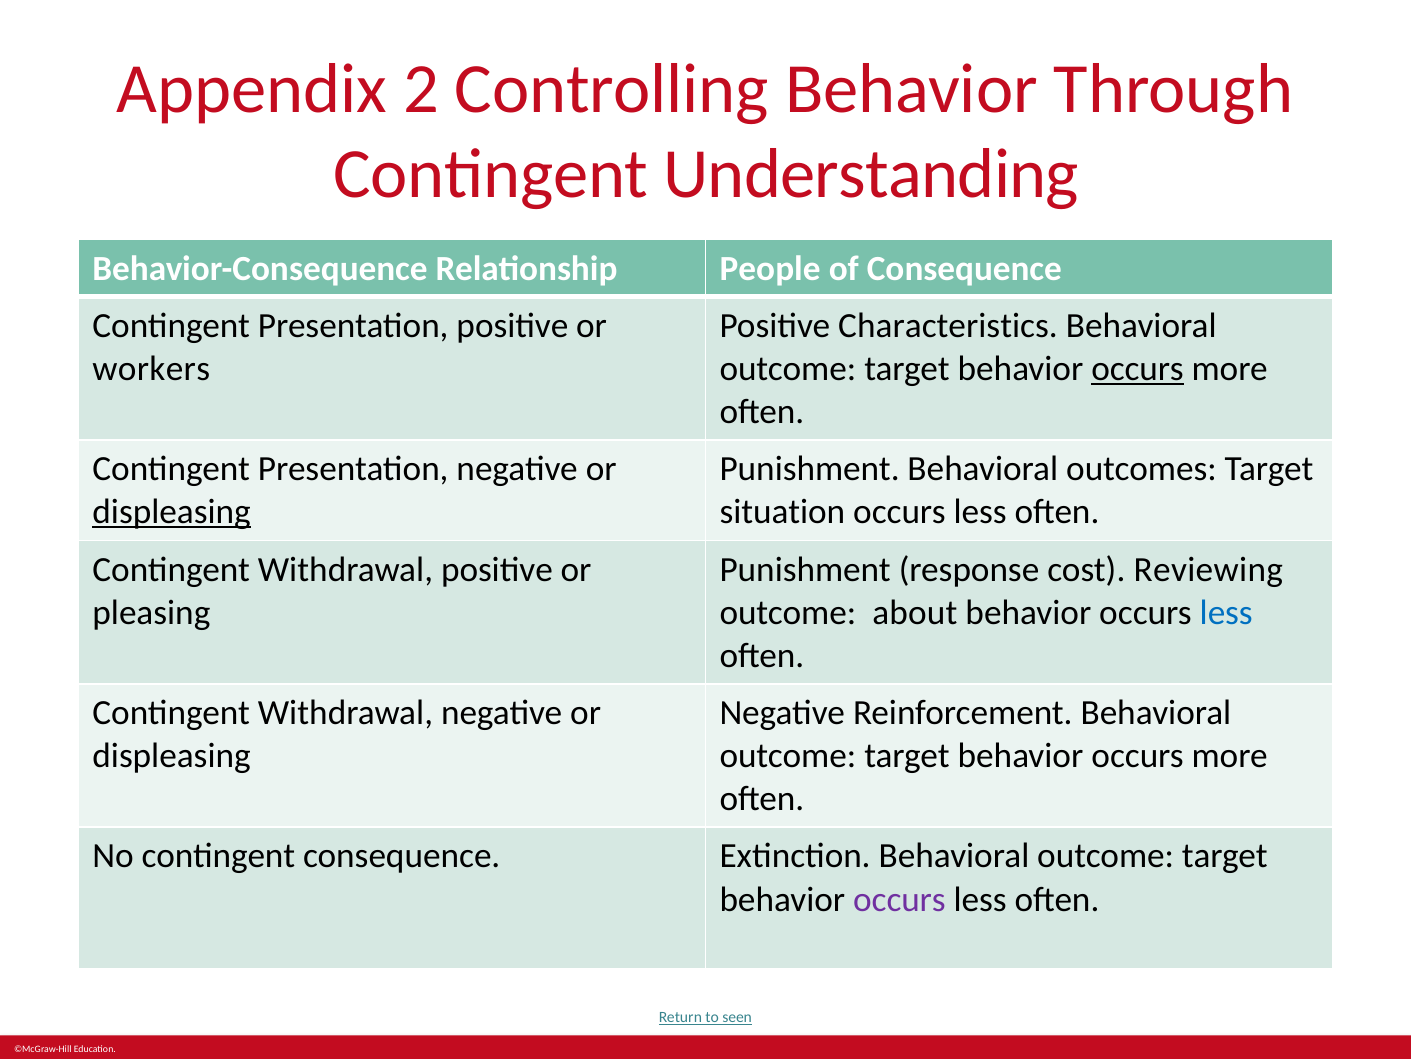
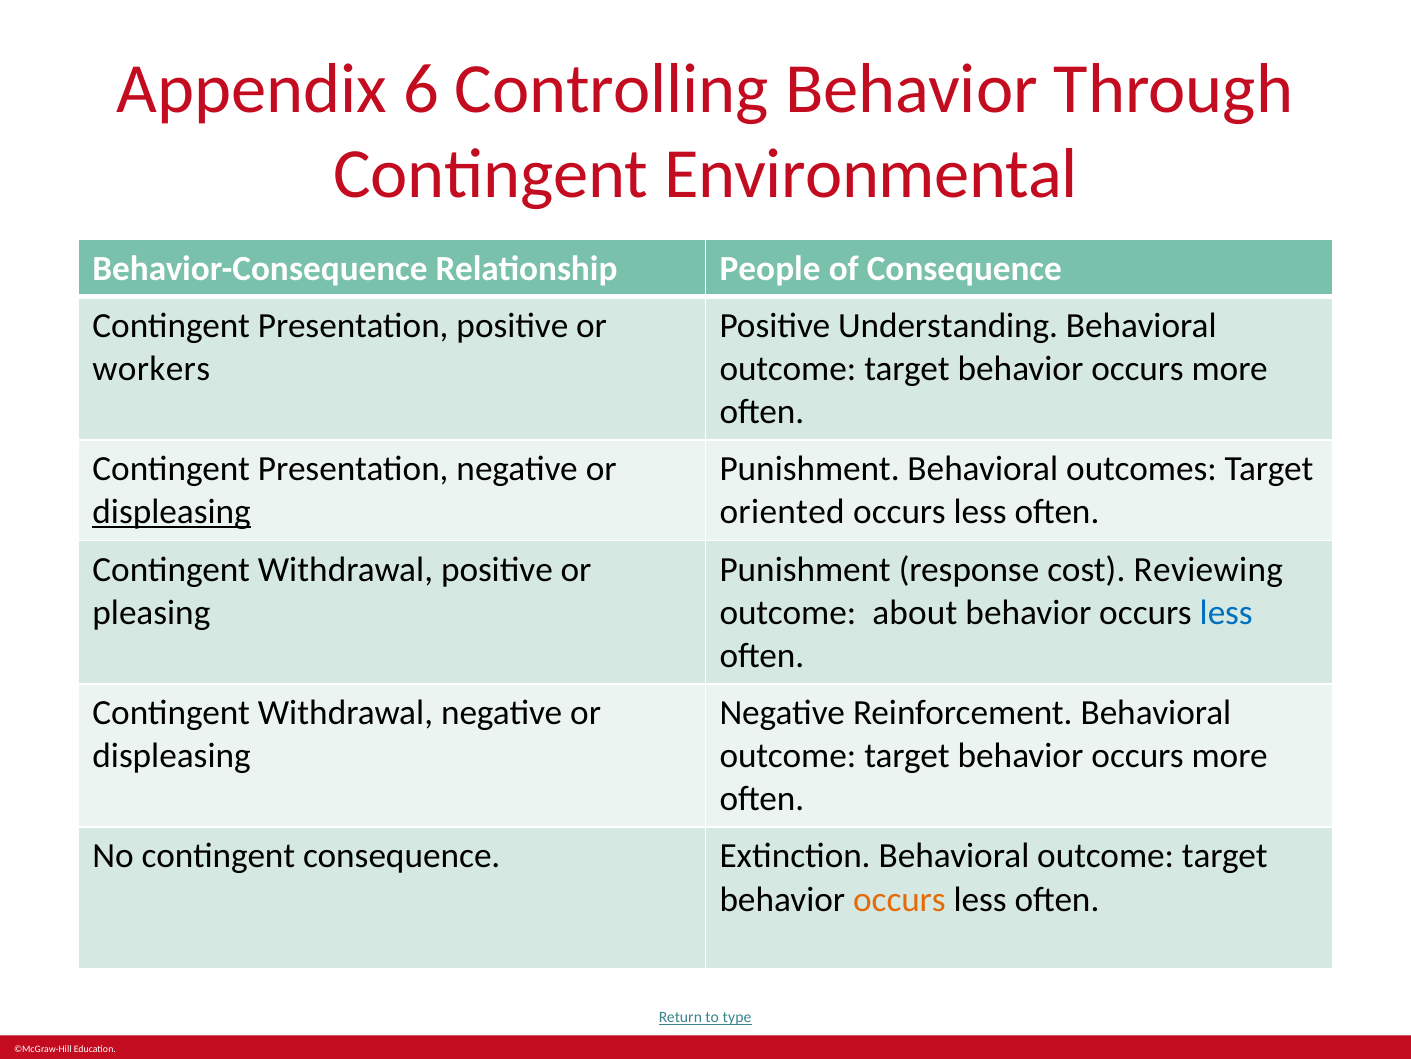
2: 2 -> 6 (421, 89)
Understanding: Understanding -> Environmental (871, 174)
Characteristics: Characteristics -> Understanding (948, 325)
occurs underline: present -> none (1138, 368)
situation: situation -> oriented (782, 512)
occurs colour: purple -> orange (899, 899)
seen: seen -> type (737, 1017)
